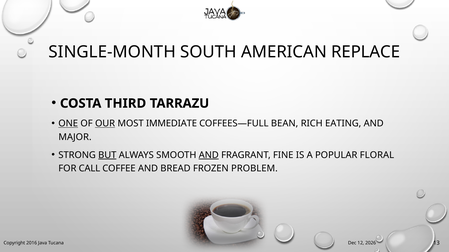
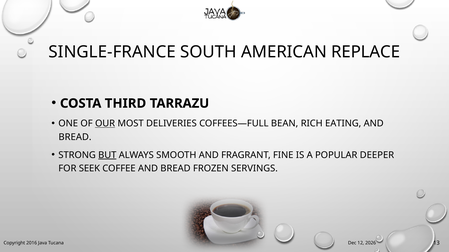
SINGLE-MONTH: SINGLE-MONTH -> SINGLE-FRANCE (112, 52)
ONE underline: present -> none (68, 124)
IMMEDIATE: IMMEDIATE -> DELIVERIES (171, 124)
MAJOR: MAJOR -> BREAD (75, 137)
AND underline: present -> none (209, 155)
FLORAL: FLORAL -> DEEPER (377, 155)
CALL: CALL -> SEEK (89, 169)
PROBLEM: PROBLEM -> SERVINGS (254, 169)
